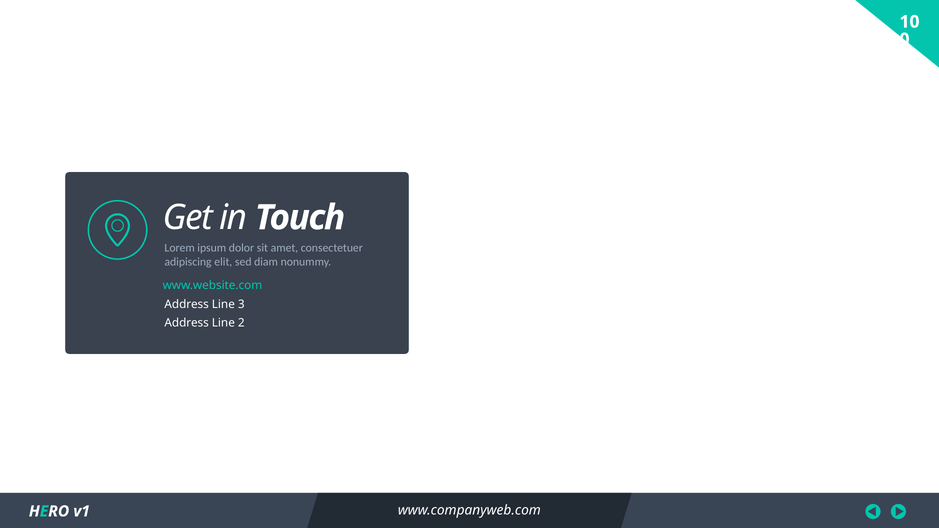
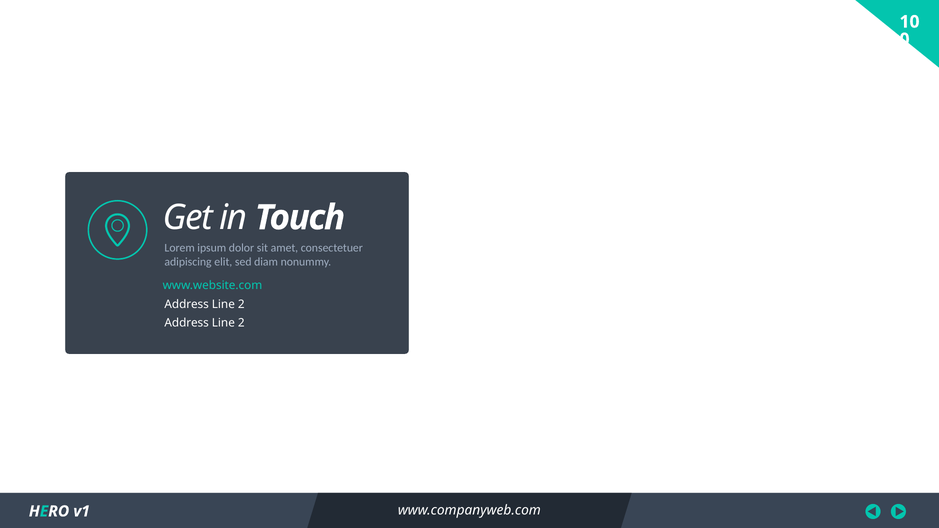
3: 3 -> 2 (241, 304)
